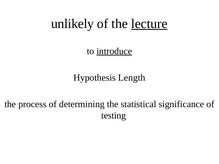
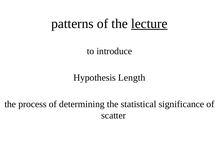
unlikely: unlikely -> patterns (72, 24)
introduce underline: present -> none (114, 51)
testing: testing -> scatter (114, 116)
